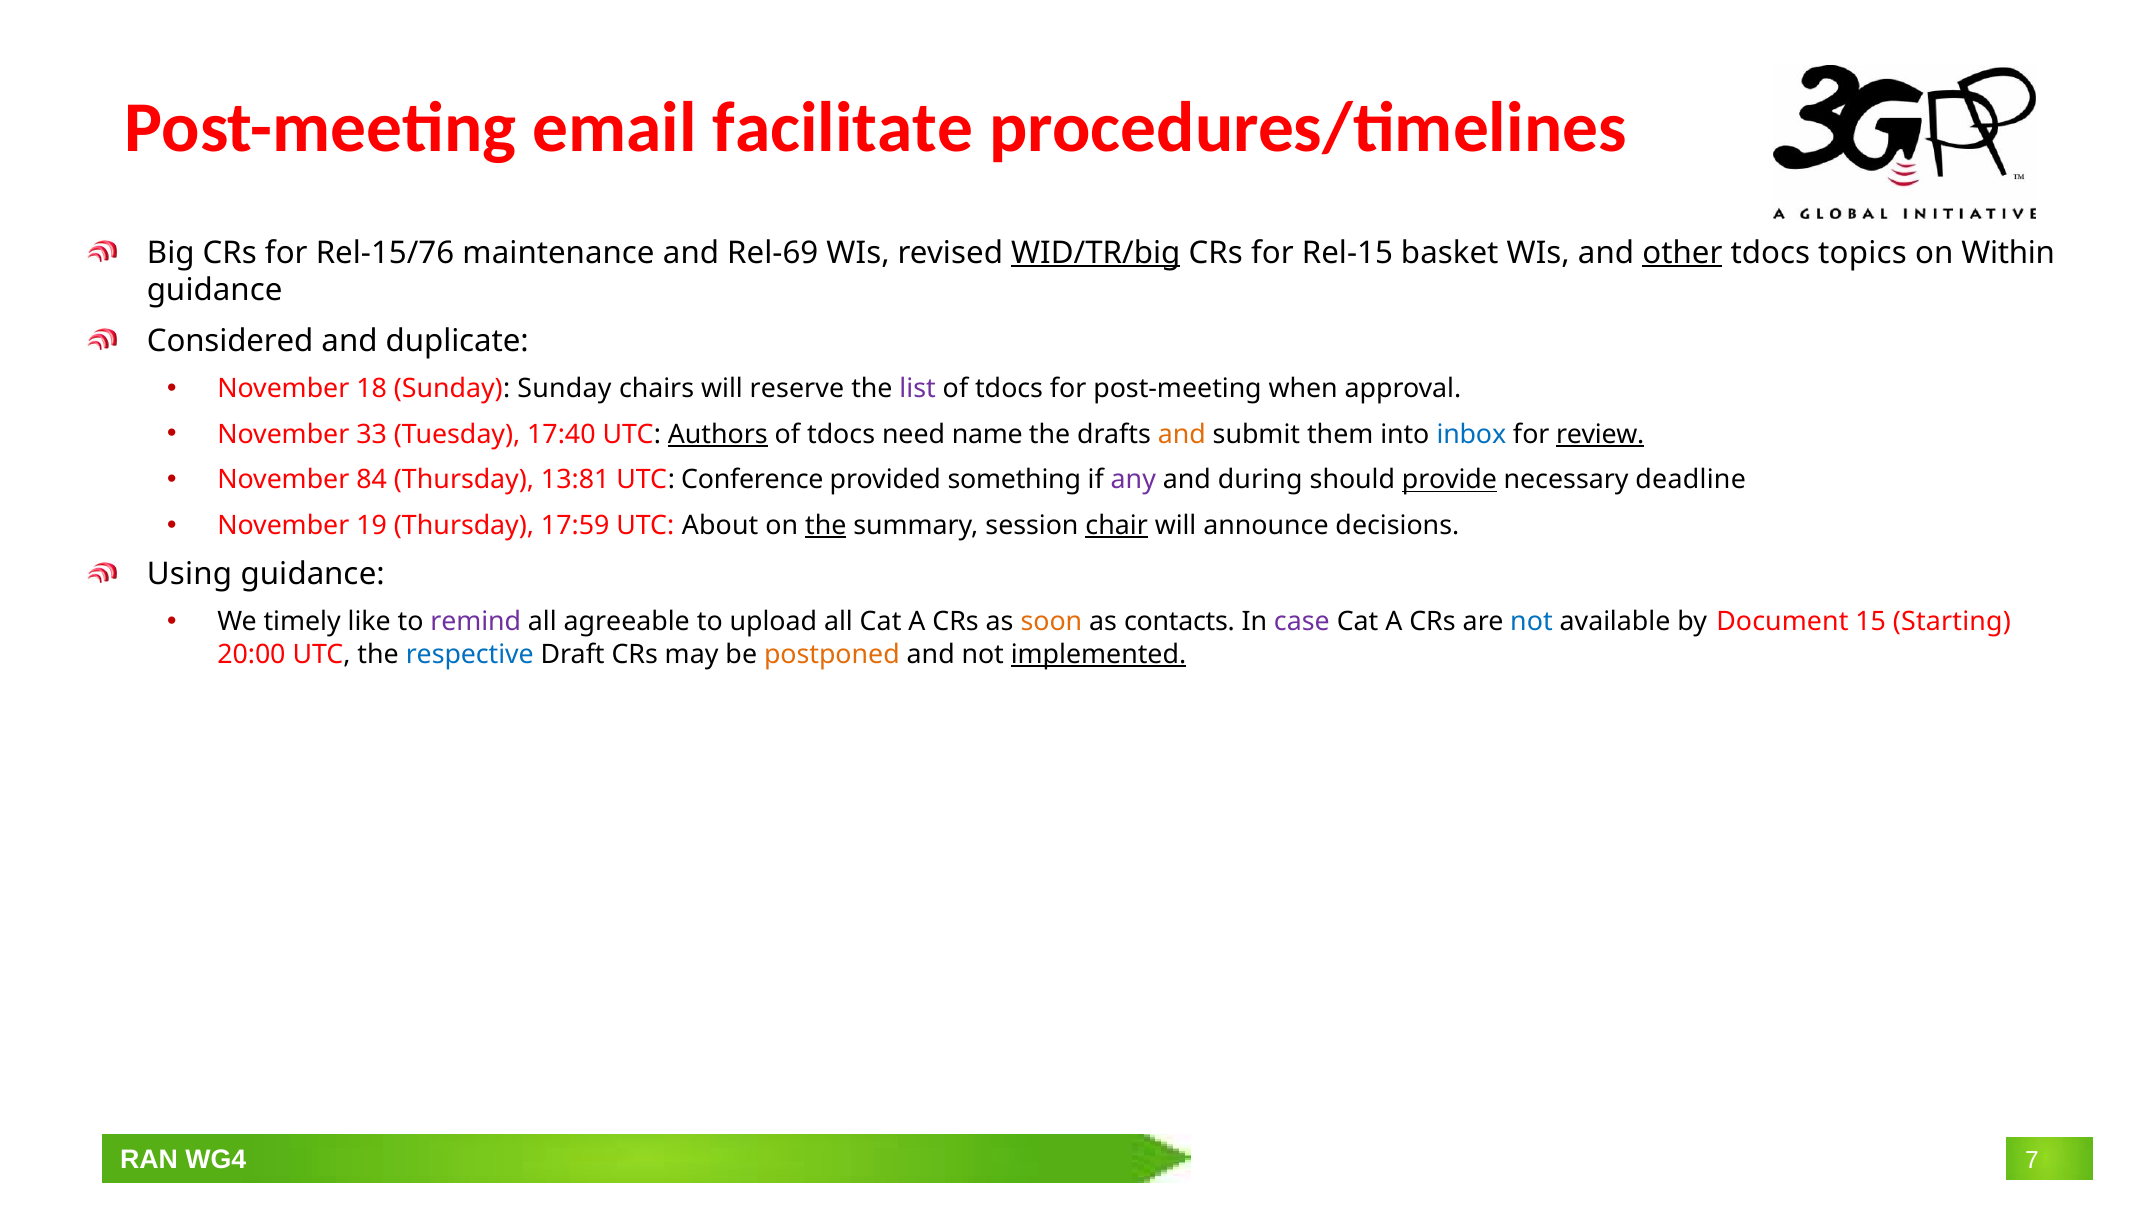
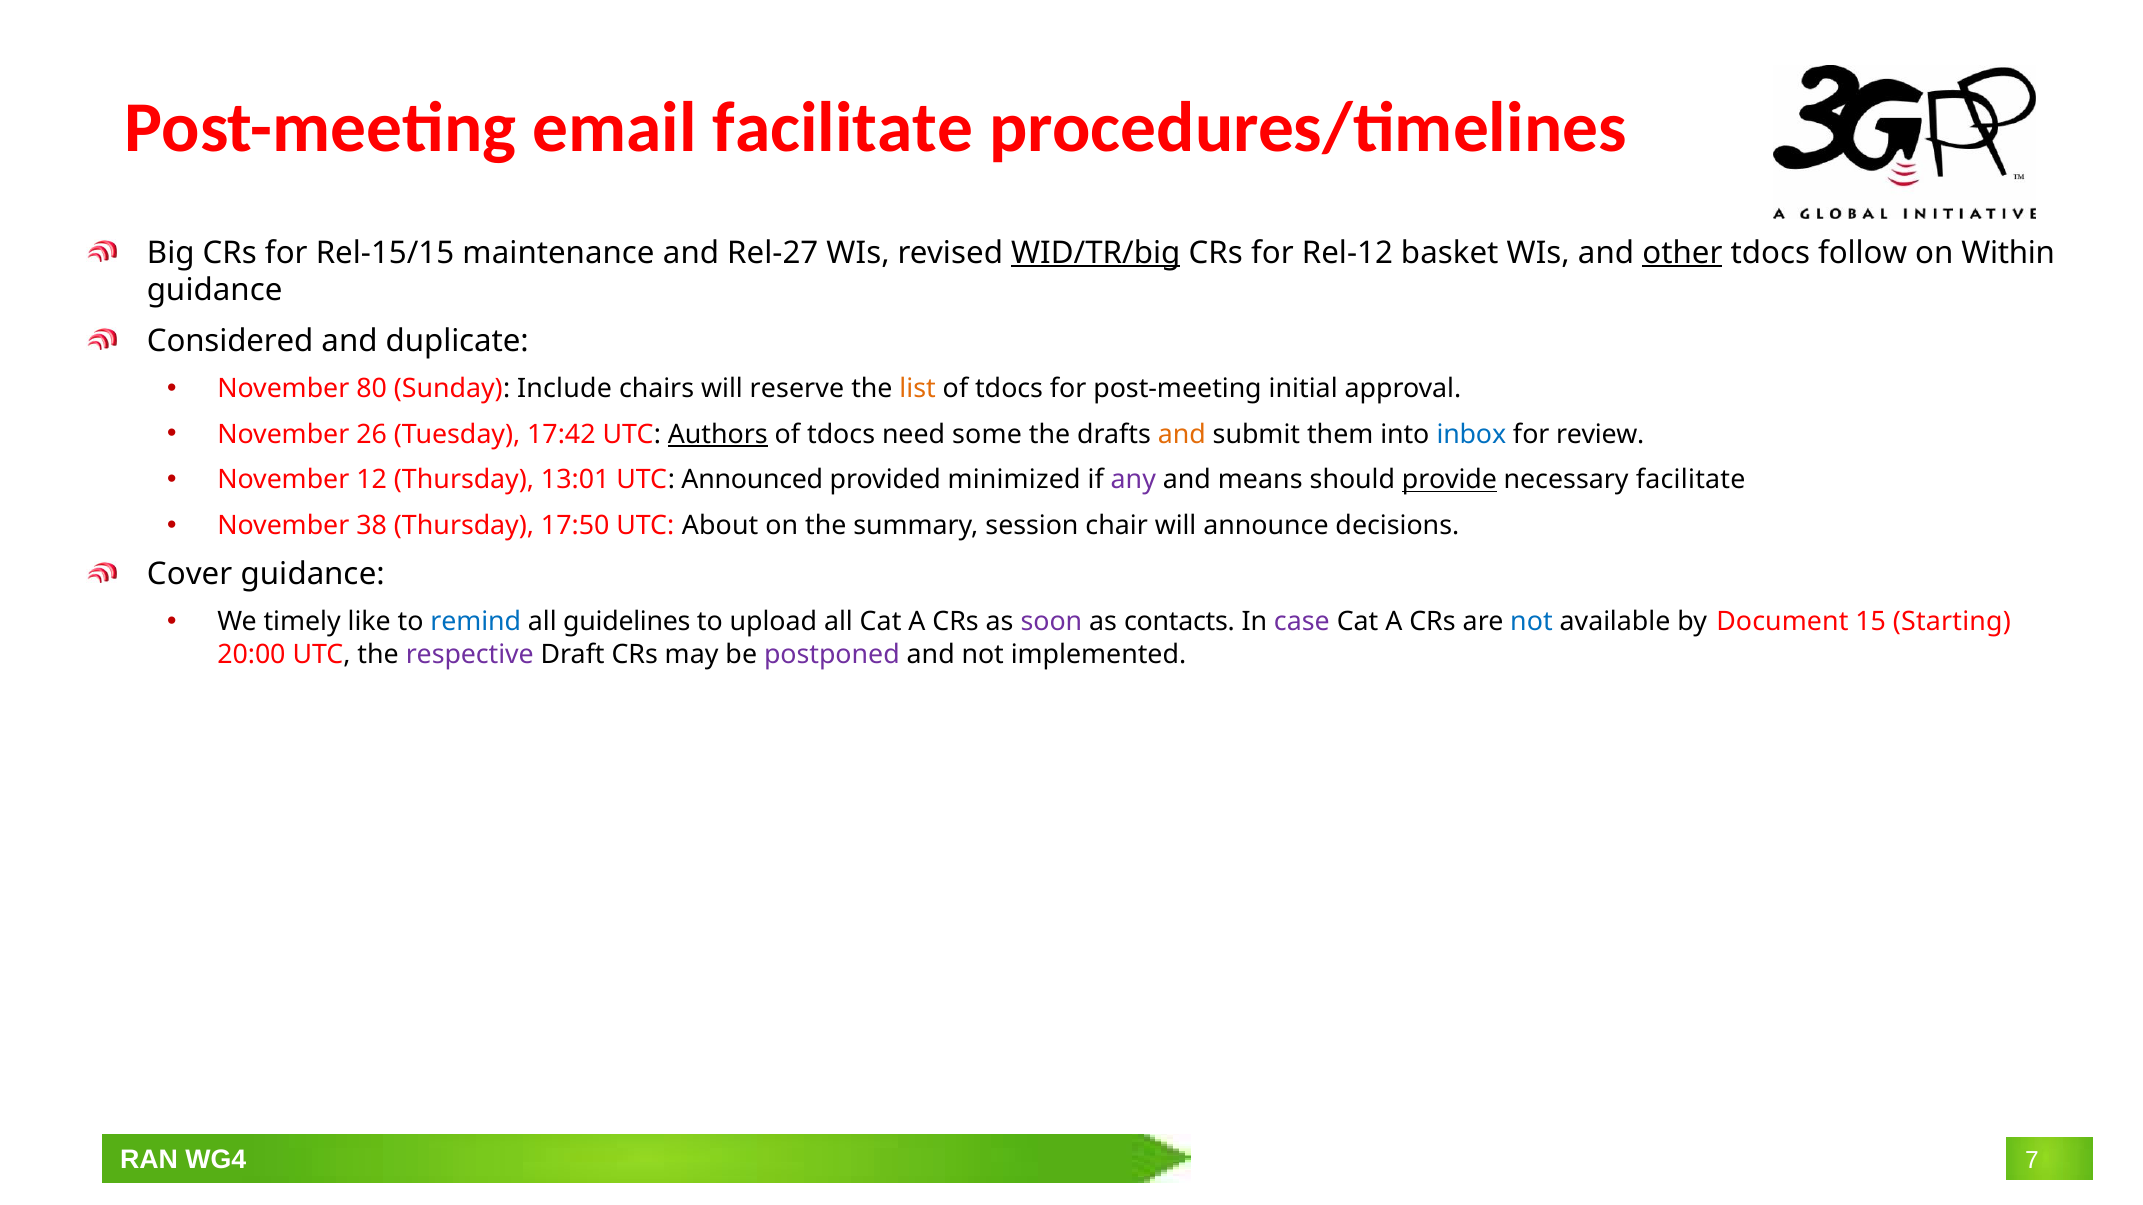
Rel-15/76: Rel-15/76 -> Rel-15/15 (385, 253)
Rel-69: Rel-69 -> Rel-27 (773, 253)
Rel-15: Rel-15 -> Rel-12 (1347, 253)
topics: topics -> follow (1863, 253)
18: 18 -> 80 (372, 389)
Sunday Sunday: Sunday -> Include (564, 389)
list colour: purple -> orange (918, 389)
when: when -> initial (1303, 389)
33: 33 -> 26 (372, 435)
17:40: 17:40 -> 17:42 (561, 435)
name: name -> some (987, 435)
review underline: present -> none (1600, 435)
84: 84 -> 12 (372, 480)
13:81: 13:81 -> 13:01 (575, 480)
Conference: Conference -> Announced (752, 480)
something: something -> minimized (1014, 480)
during: during -> means (1260, 480)
necessary deadline: deadline -> facilitate (1691, 480)
19: 19 -> 38 (372, 526)
17:59: 17:59 -> 17:50 (575, 526)
the underline: present -> none (826, 526)
chair underline: present -> none (1117, 526)
Using: Using -> Cover (190, 574)
remind colour: purple -> blue (476, 622)
agreeable: agreeable -> guidelines (627, 622)
soon colour: orange -> purple (1051, 622)
respective colour: blue -> purple (470, 654)
postponed colour: orange -> purple (832, 654)
implemented underline: present -> none (1098, 654)
